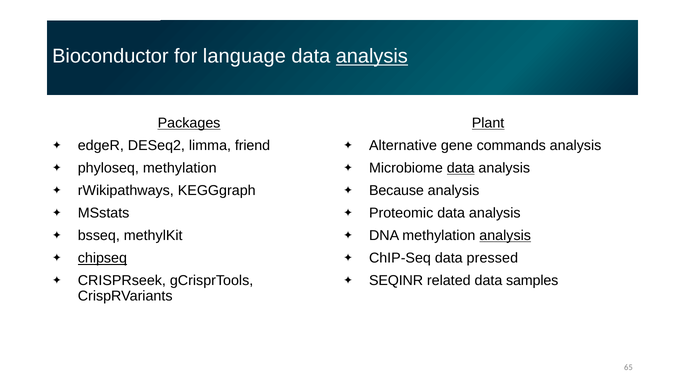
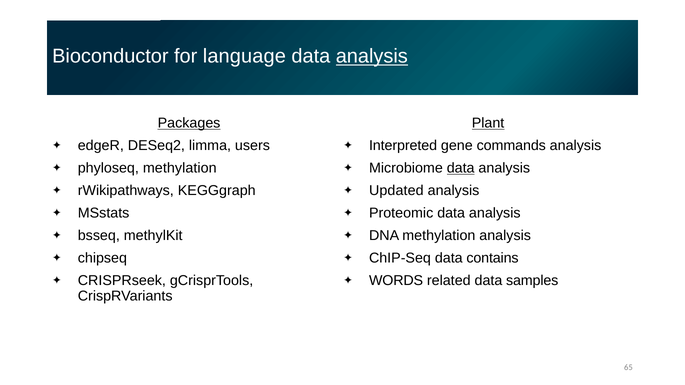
friend: friend -> users (252, 146)
Alternative: Alternative -> Interpreted (403, 146)
Because: Because -> Updated (396, 191)
analysis underline: present -> none (505, 236)
chipseq underline: present -> none (102, 258)
pressed: pressed -> contains (492, 258)
SEQINR: SEQINR -> WORDS (396, 281)
